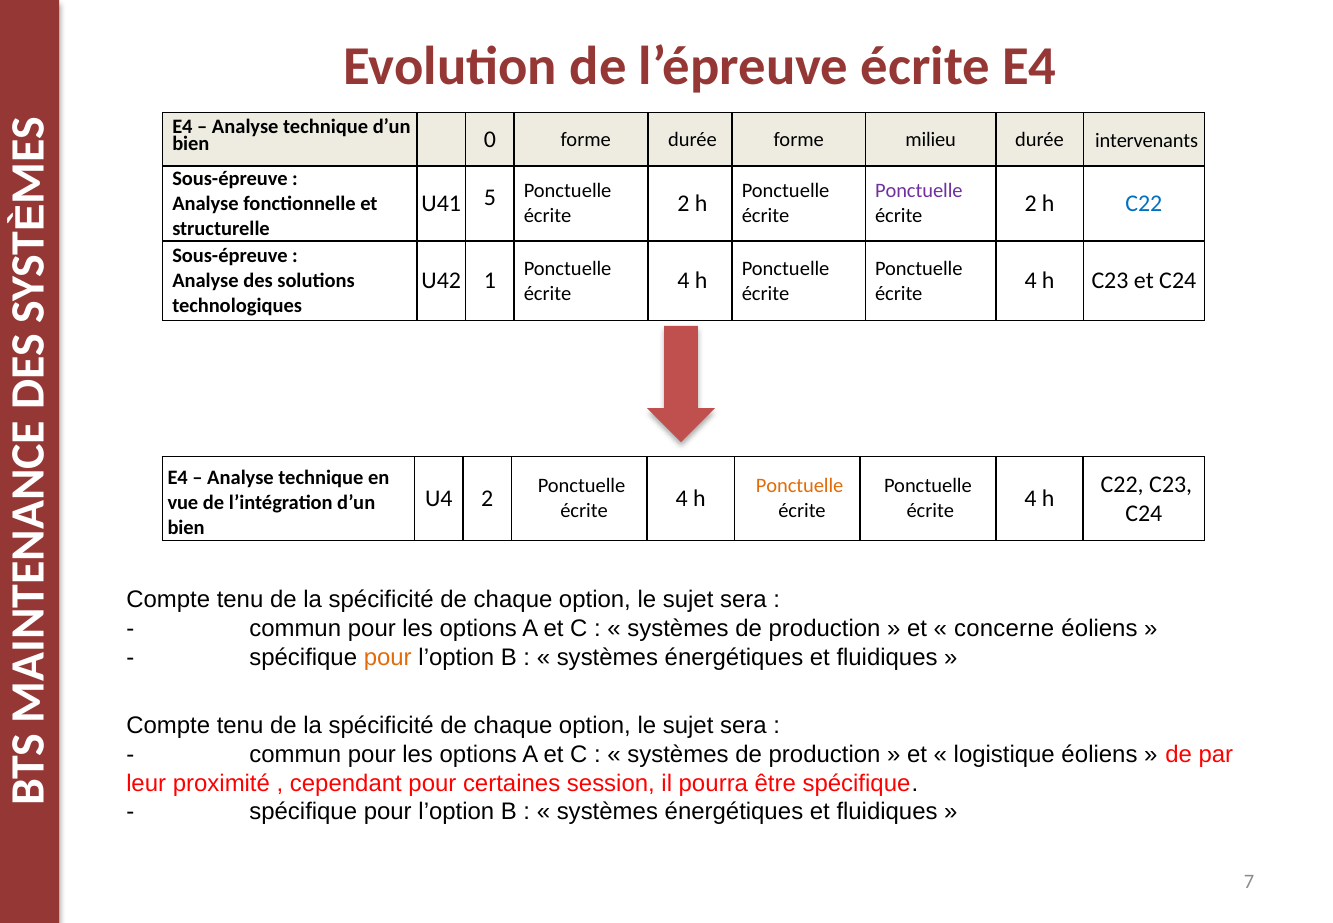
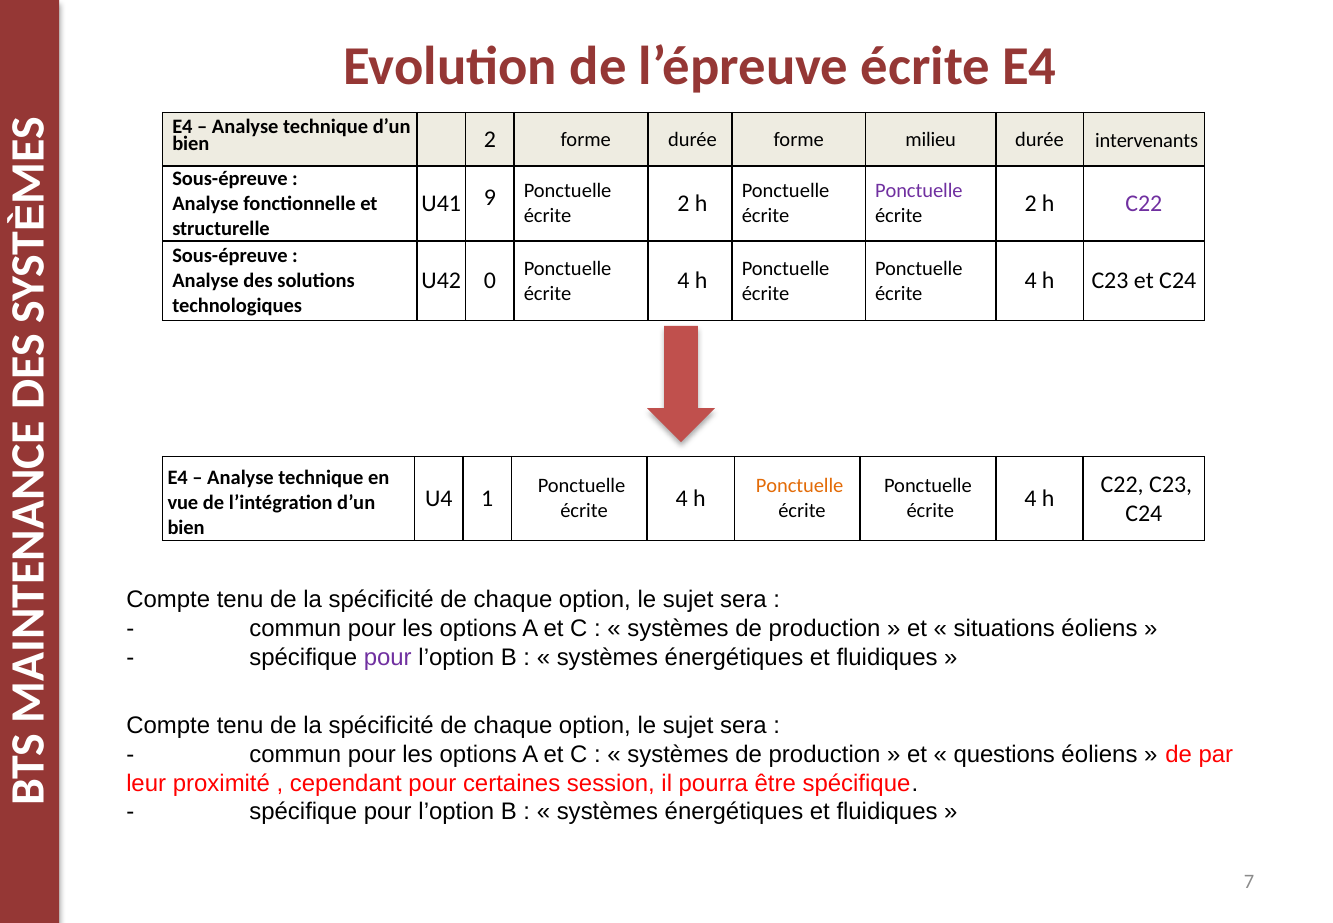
bien 0: 0 -> 2 (490, 140)
5: 5 -> 9 (490, 198)
C22 colour: blue -> purple (1144, 204)
1: 1 -> 0 (490, 281)
U4 2: 2 -> 1 (487, 499)
concerne: concerne -> situations (1004, 628)
pour colour: orange -> purple (388, 657)
logistique: logistique -> questions (1004, 754)
